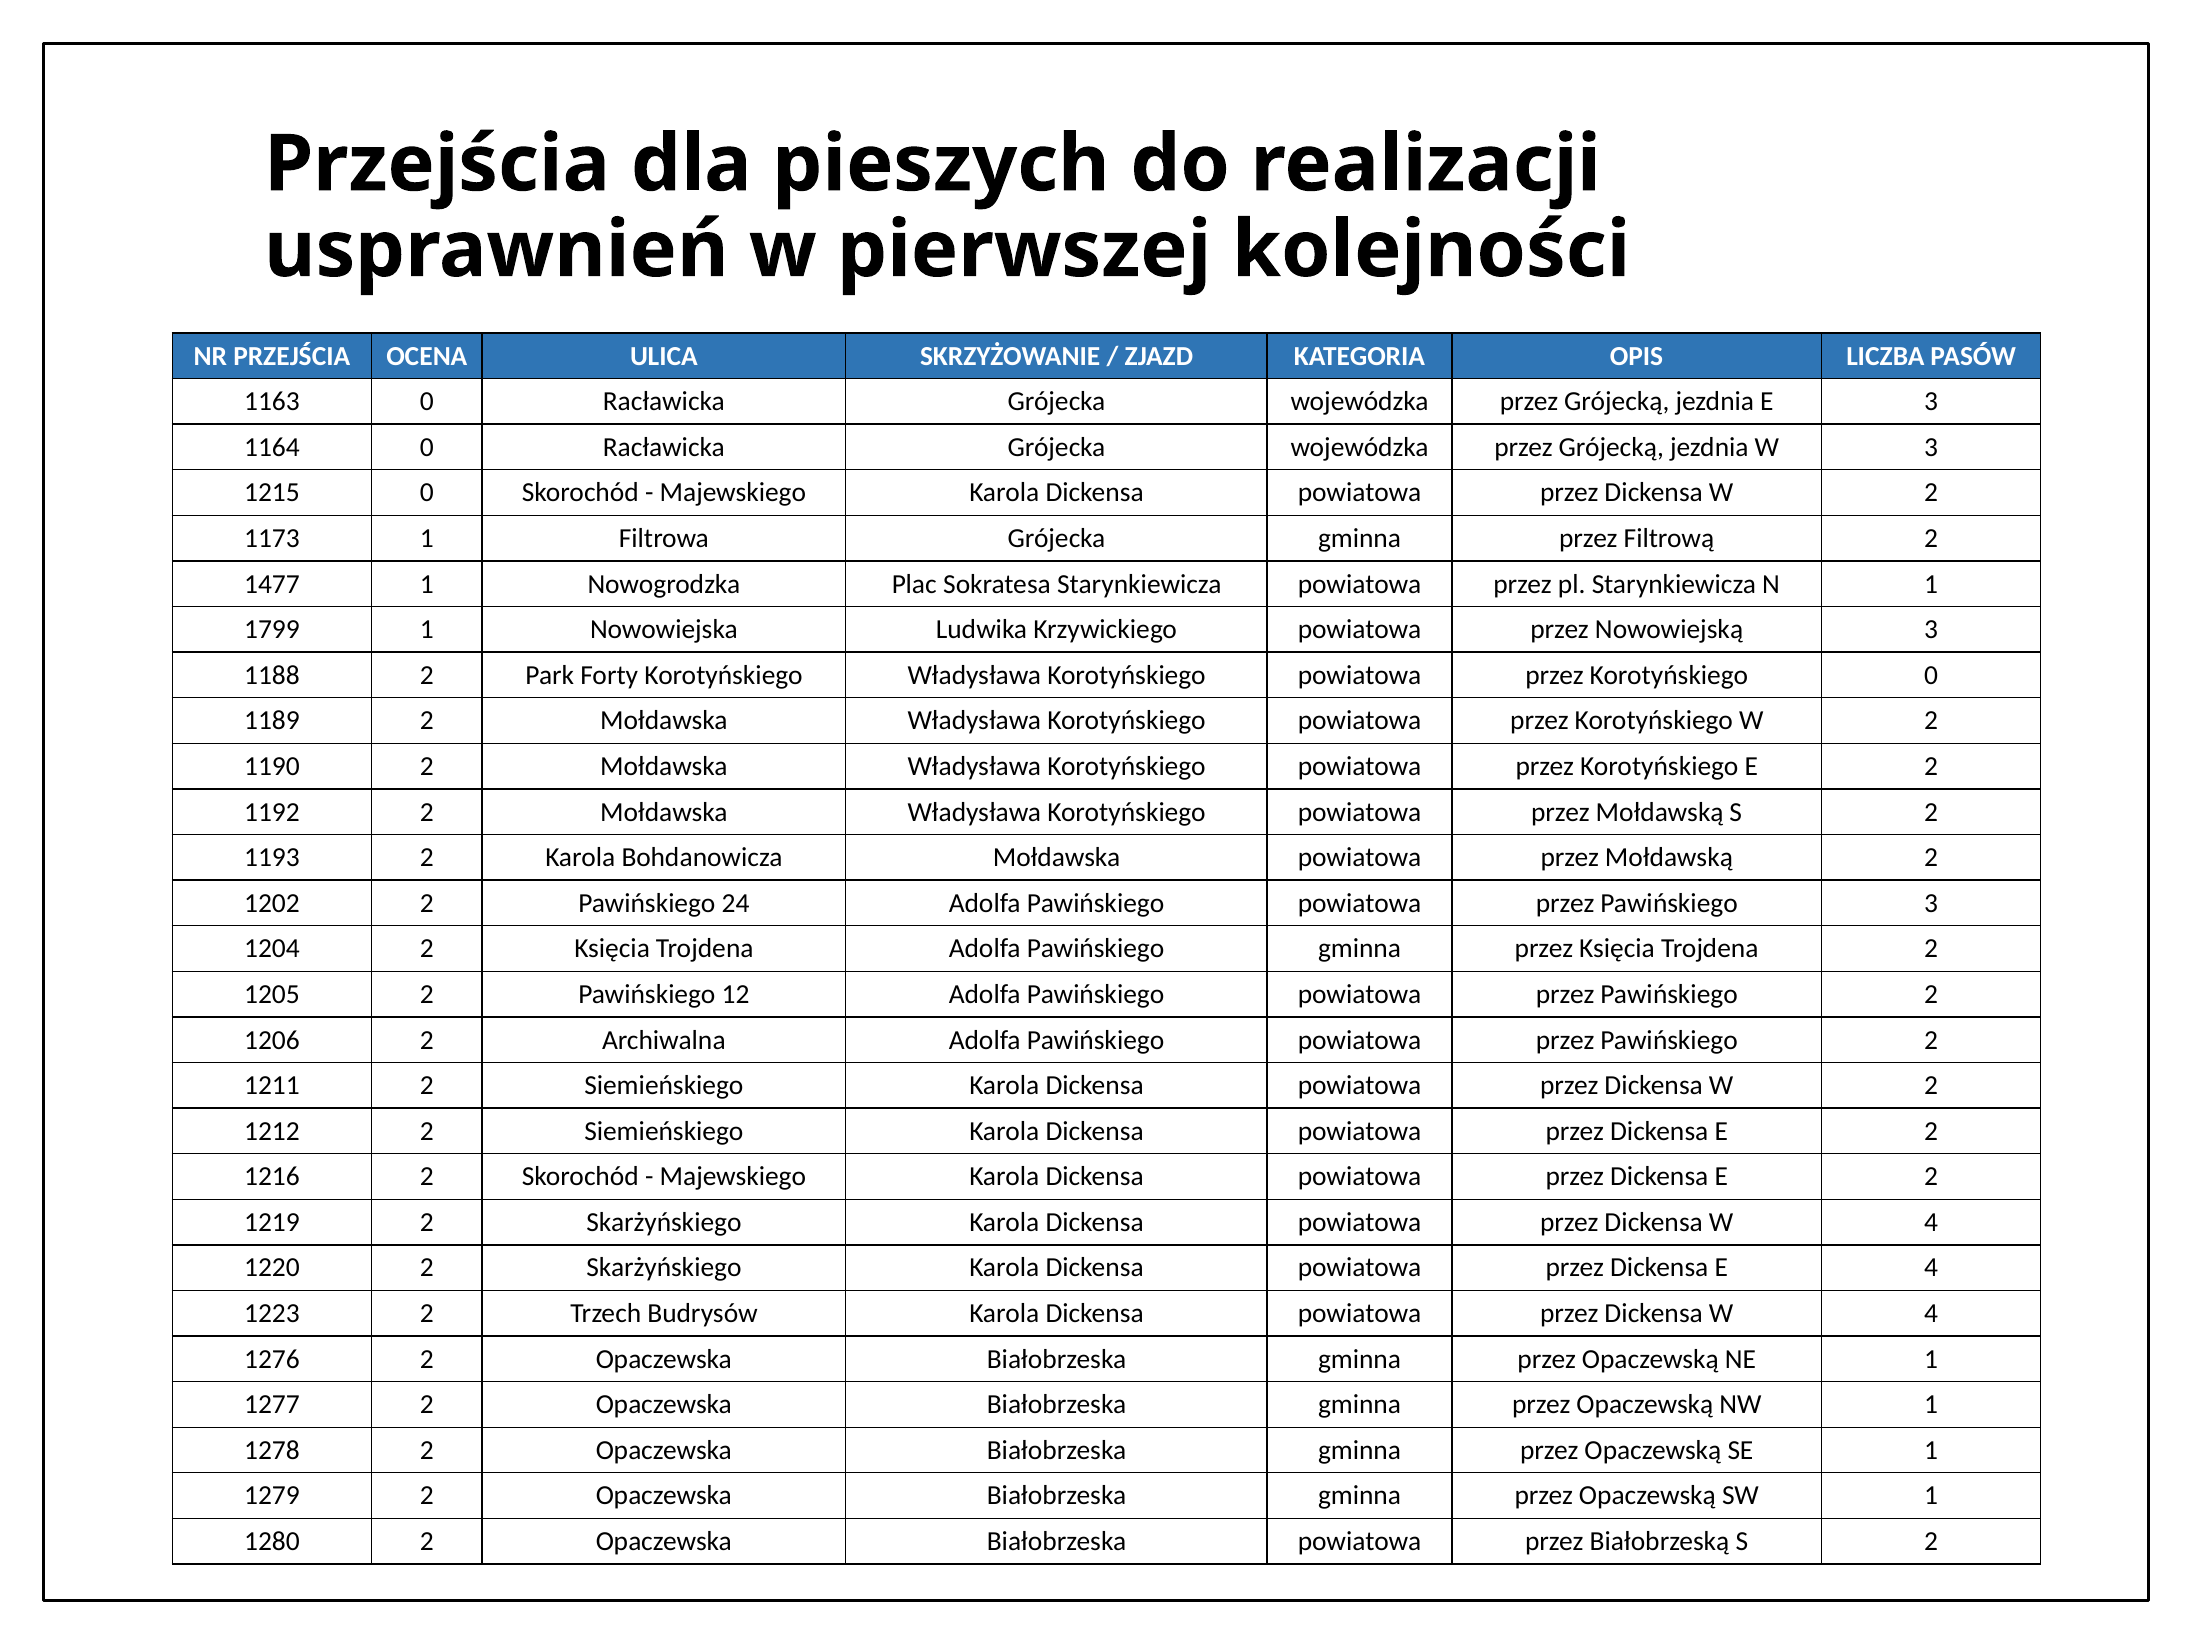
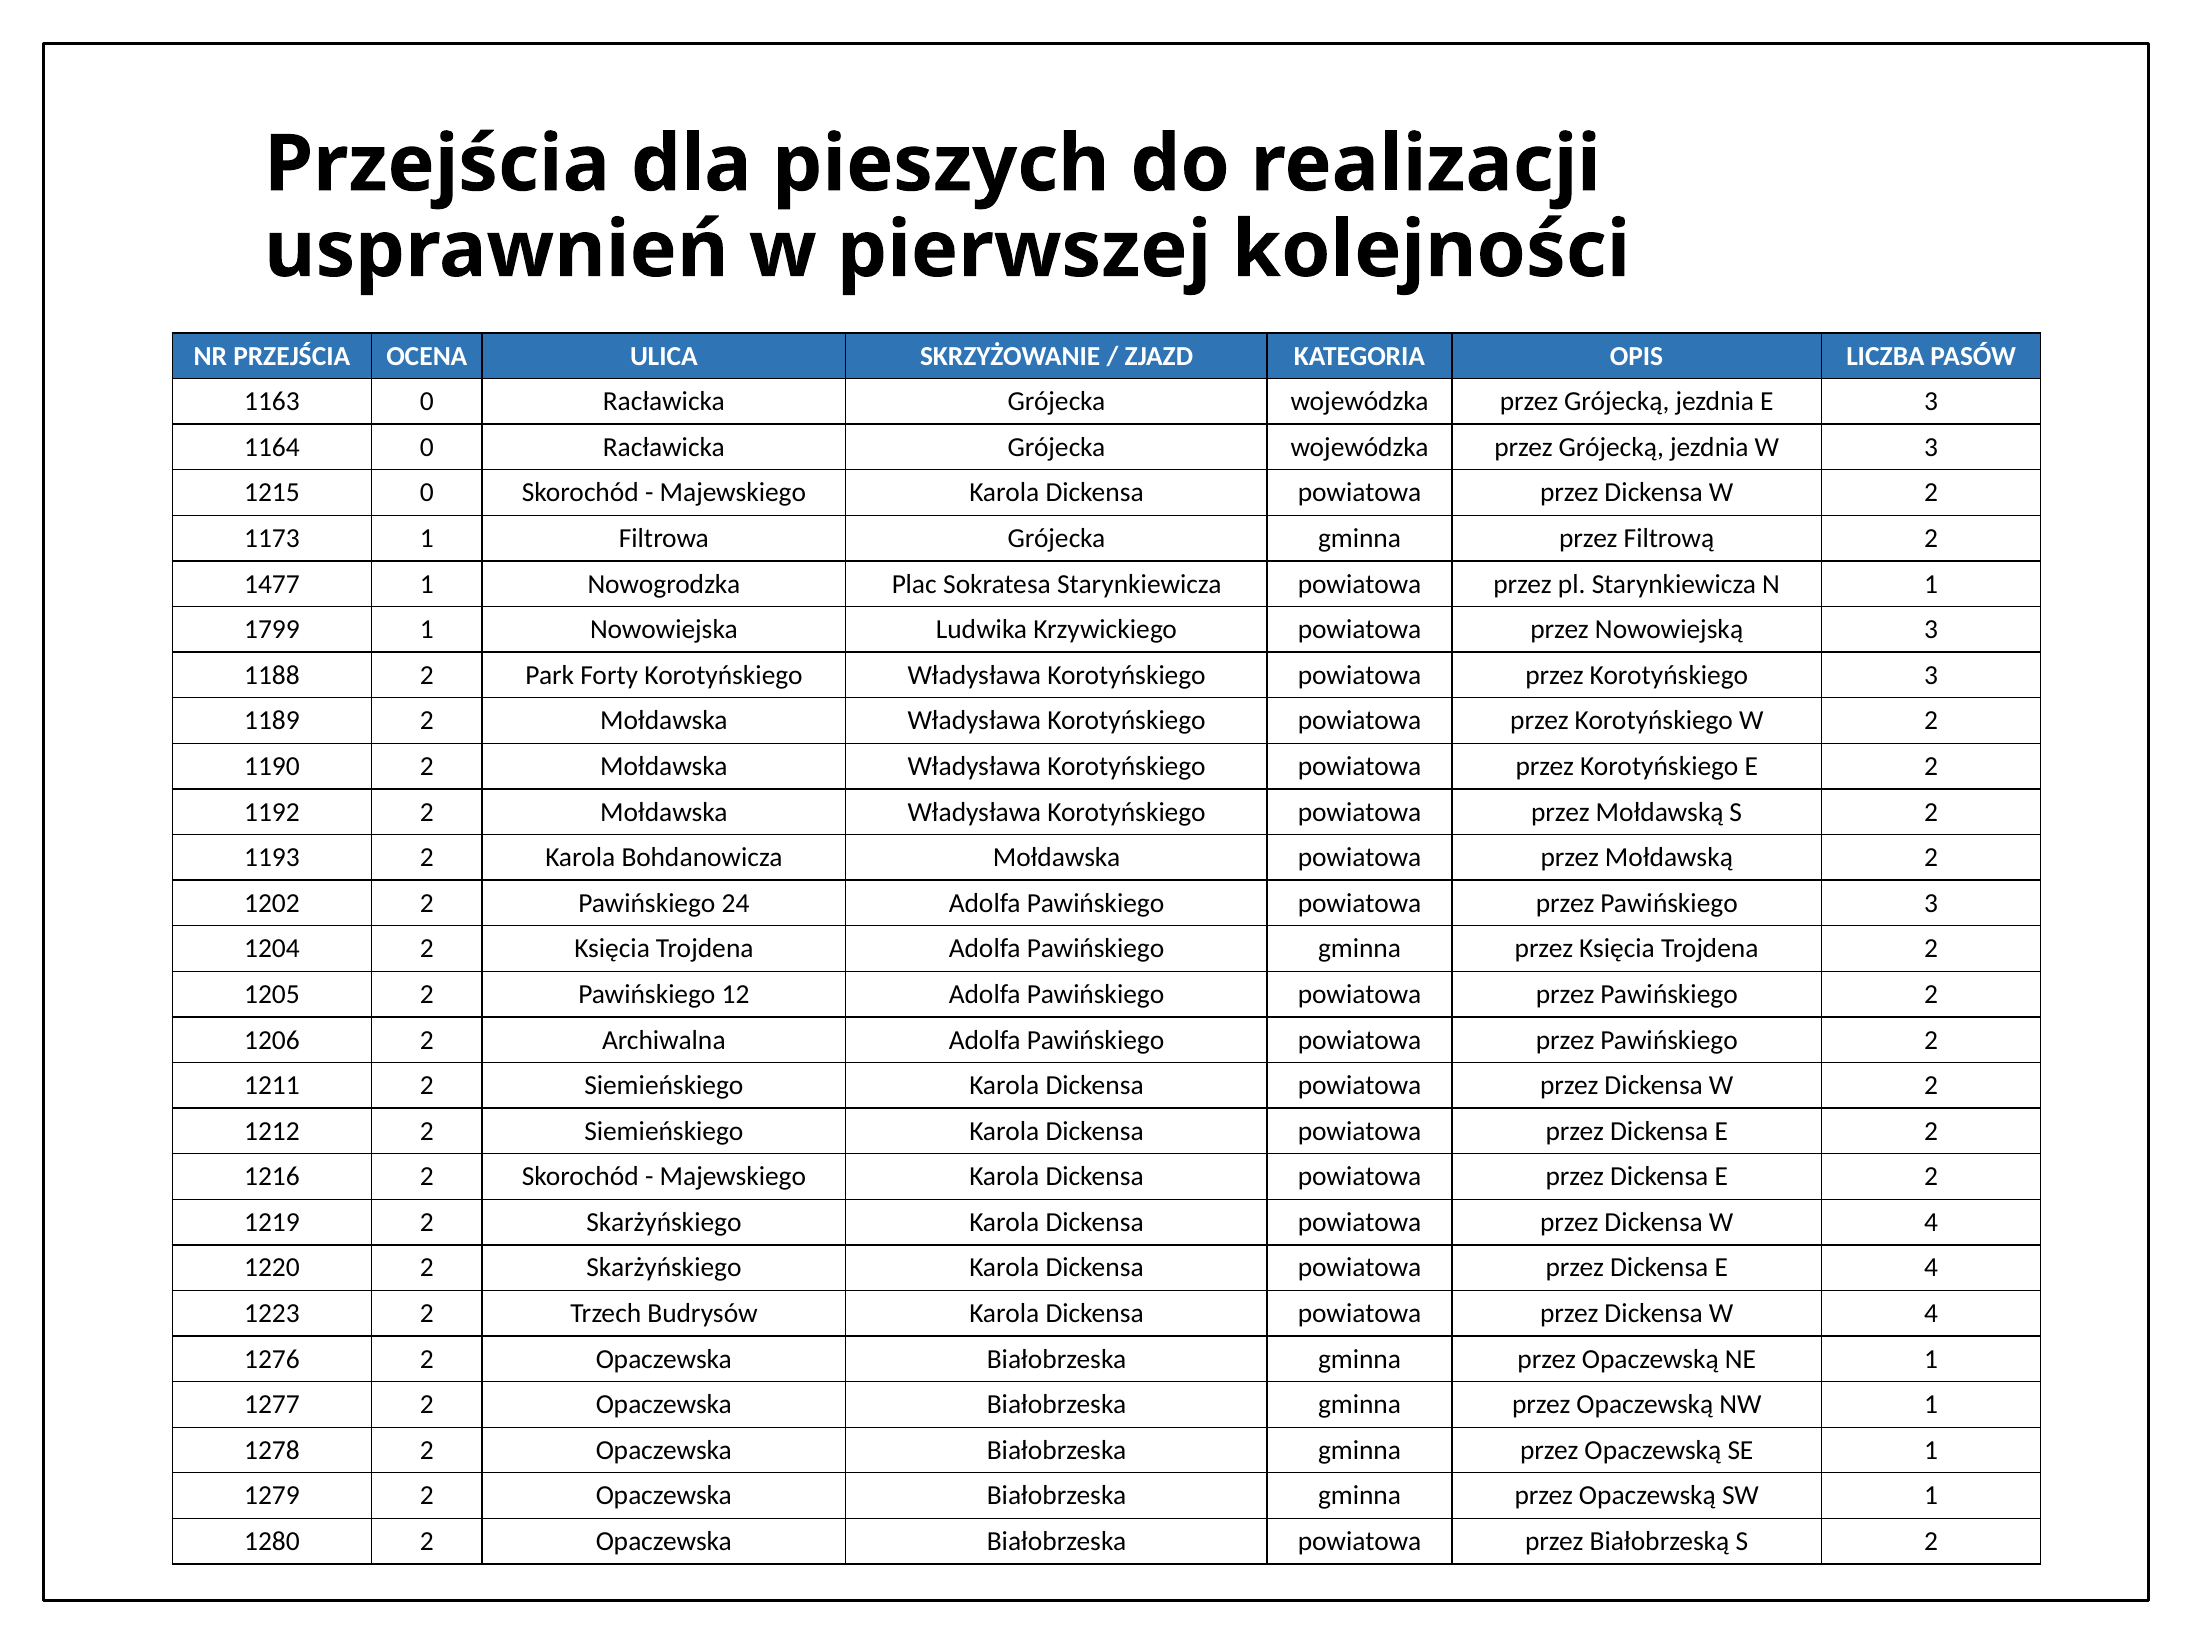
Korotyńskiego 0: 0 -> 3 (1931, 675)
